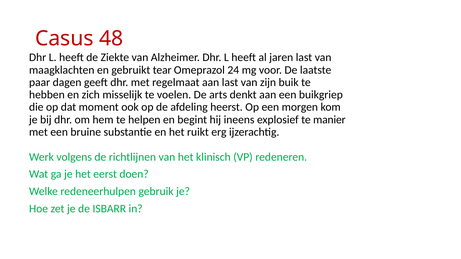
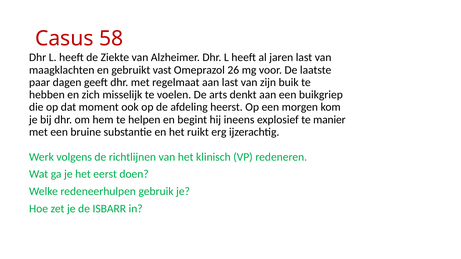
48: 48 -> 58 (111, 39)
tear: tear -> vast (162, 70)
24: 24 -> 26 (233, 70)
